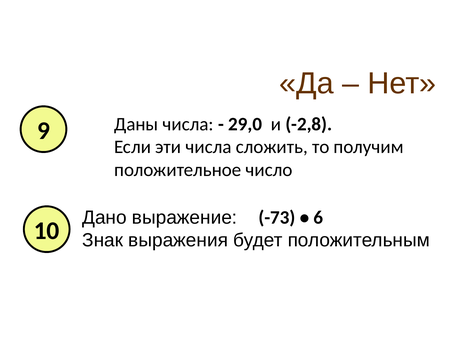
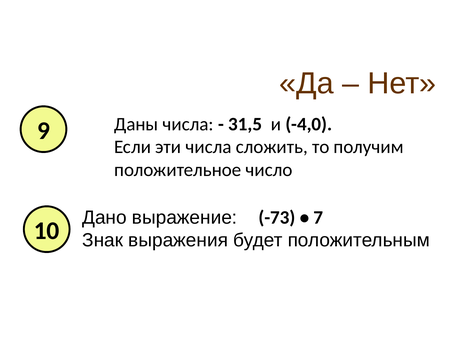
29,0: 29,0 -> 31,5 (245, 124)
-2,8: -2,8 -> -4,0 (309, 124)
6: 6 -> 7 (318, 217)
